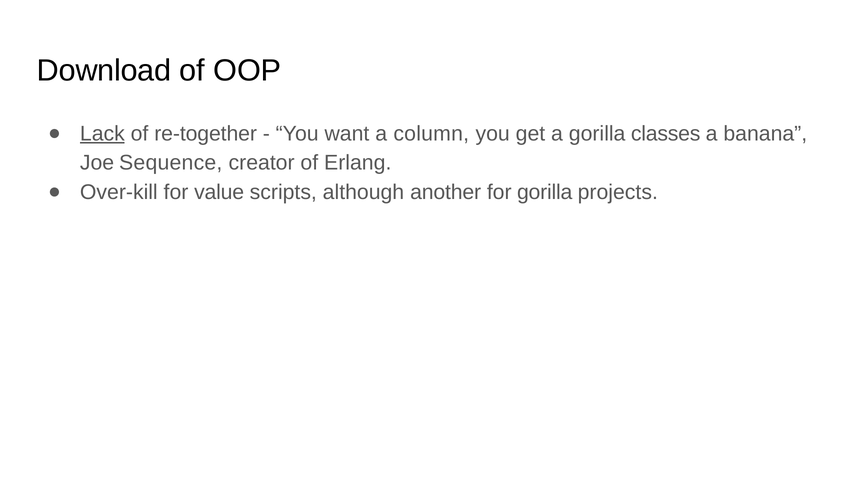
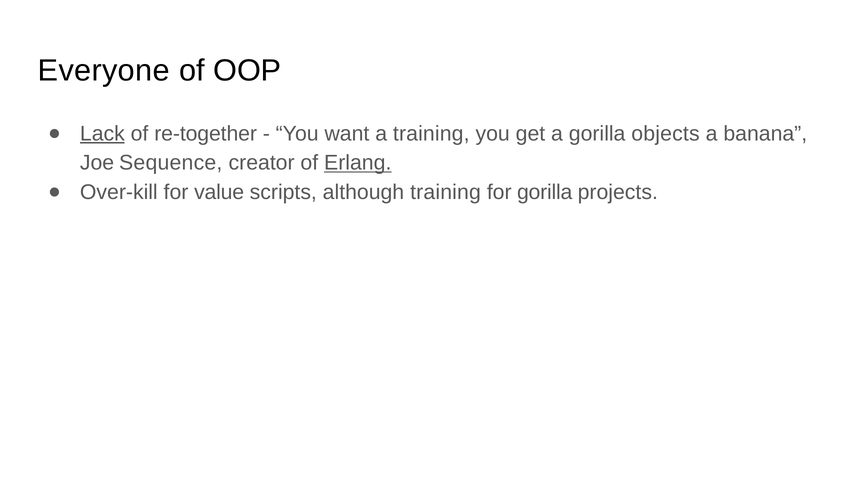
Download: Download -> Everyone (104, 70)
a column: column -> training (431, 134)
classes: classes -> objects (665, 134)
Erlang underline: none -> present (358, 163)
although another: another -> training (446, 192)
